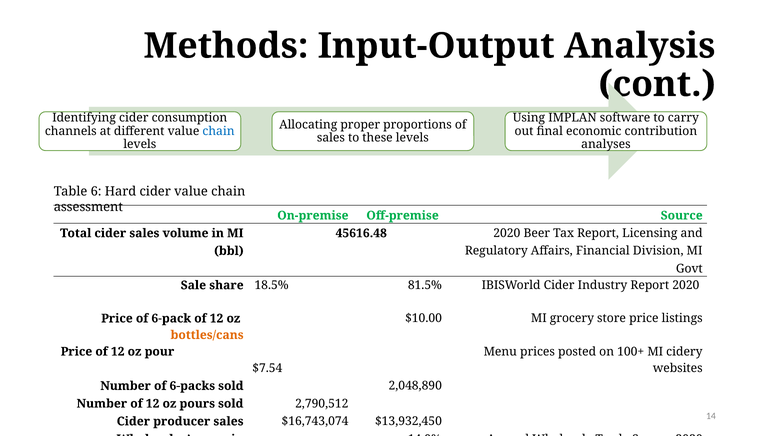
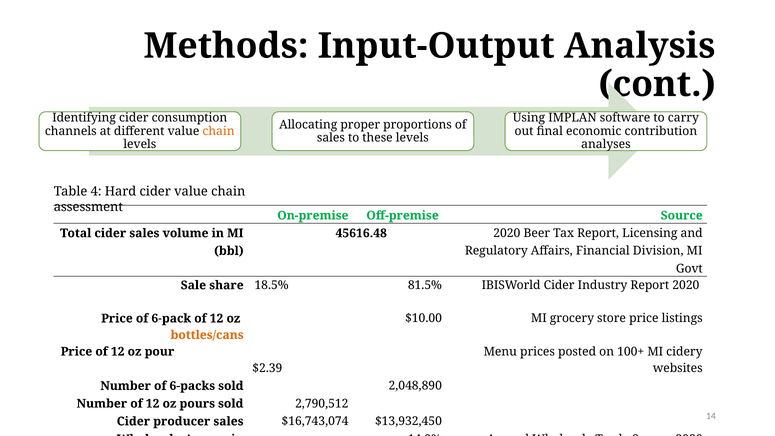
chain colour: blue -> orange (219, 131)
6: 6 -> 4 (96, 191)
$7.54: $7.54 -> $2.39 (267, 368)
